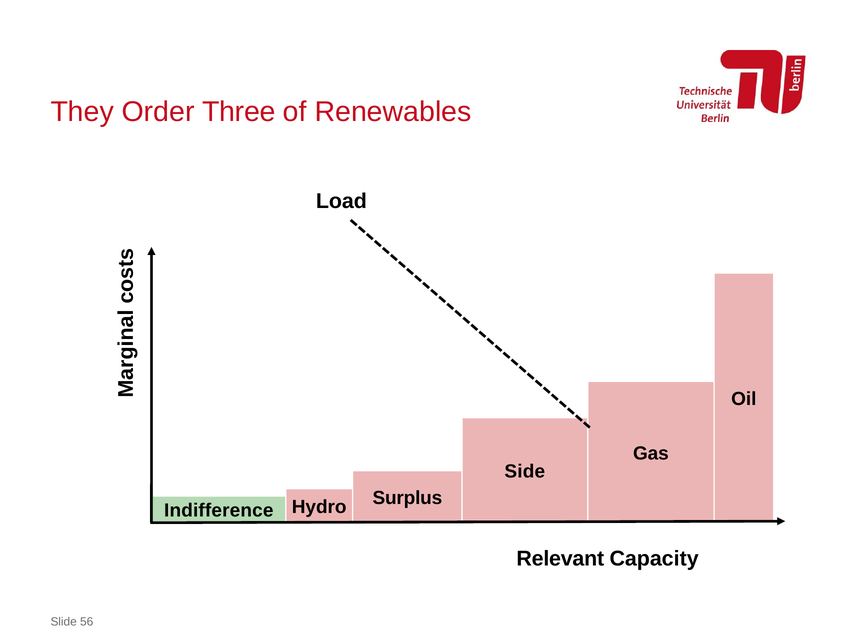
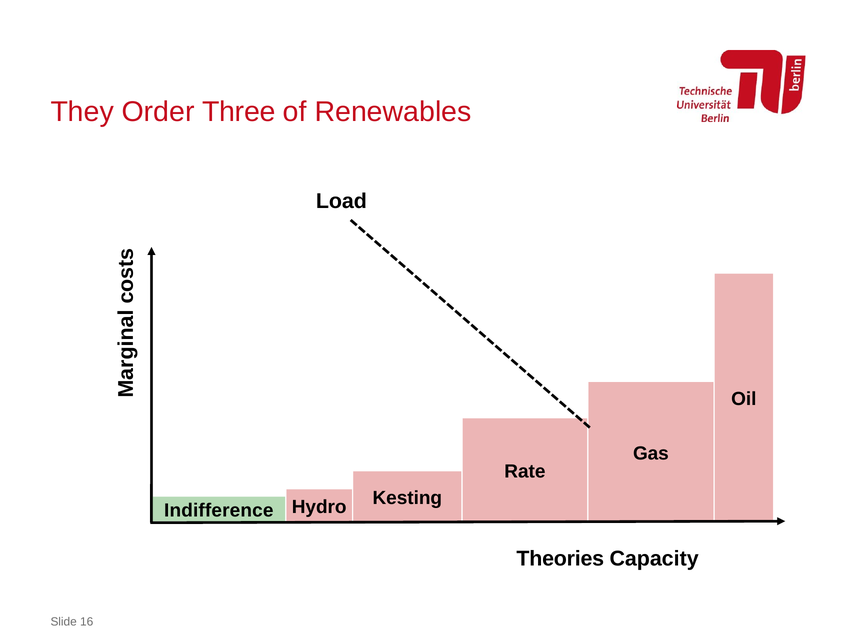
Side: Side -> Rate (525, 471)
Surplus: Surplus -> Kesting (407, 498)
Relevant: Relevant -> Theories (560, 559)
56: 56 -> 16 (87, 622)
